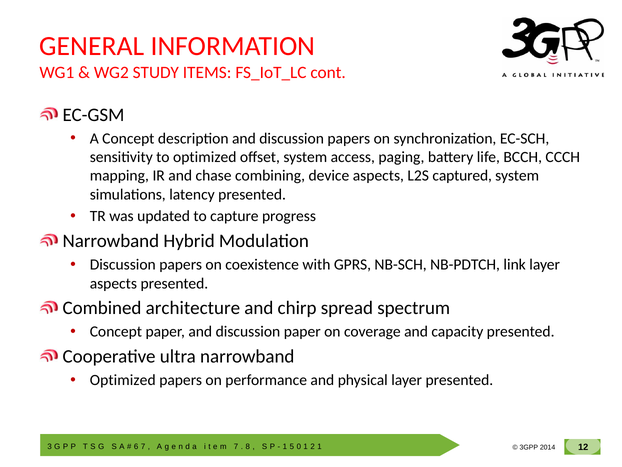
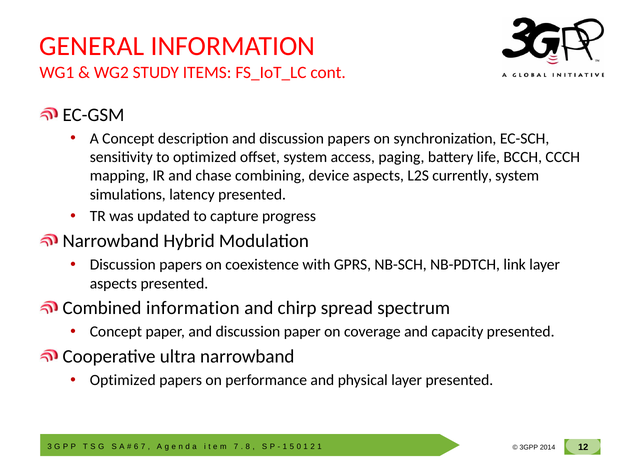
captured: captured -> currently (462, 176)
Combined architecture: architecture -> information (193, 308)
